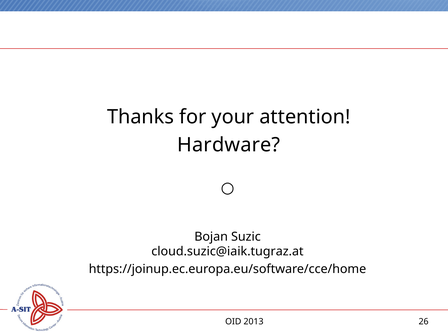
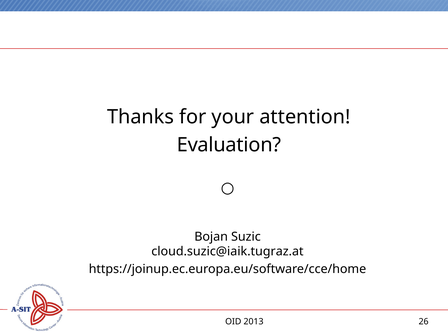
Hardware: Hardware -> Evaluation (229, 145)
